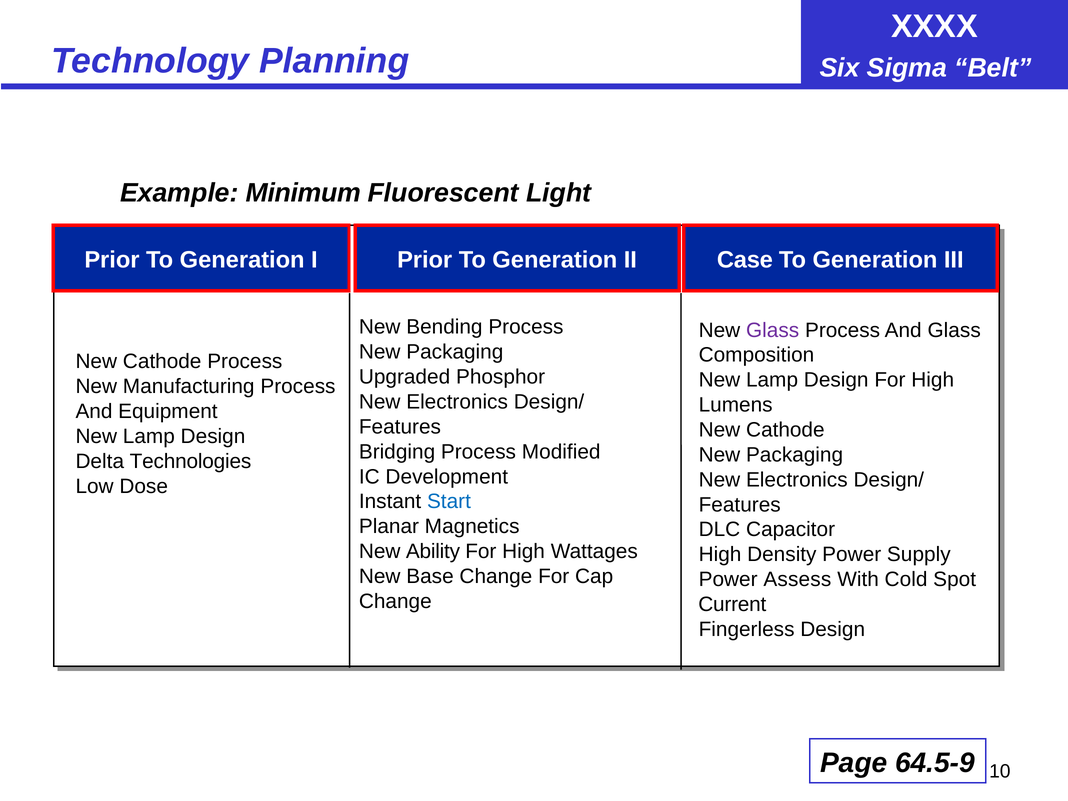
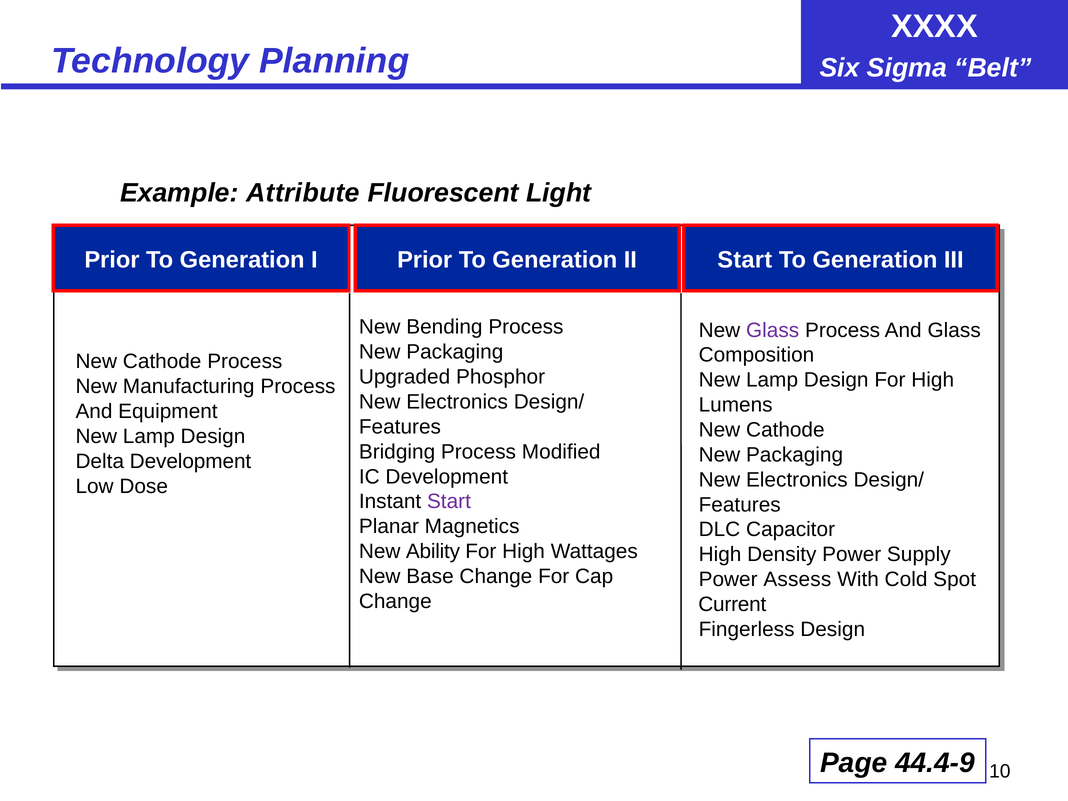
Minimum: Minimum -> Attribute (303, 193)
II Case: Case -> Start (745, 260)
Delta Technologies: Technologies -> Development (190, 461)
Start colour: blue -> purple (449, 502)
64.5-9: 64.5-9 -> 44.4-9 (935, 763)
